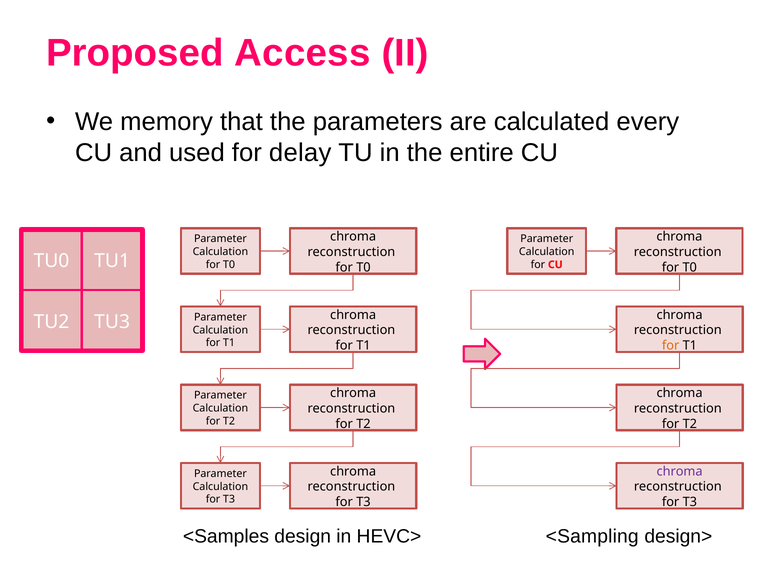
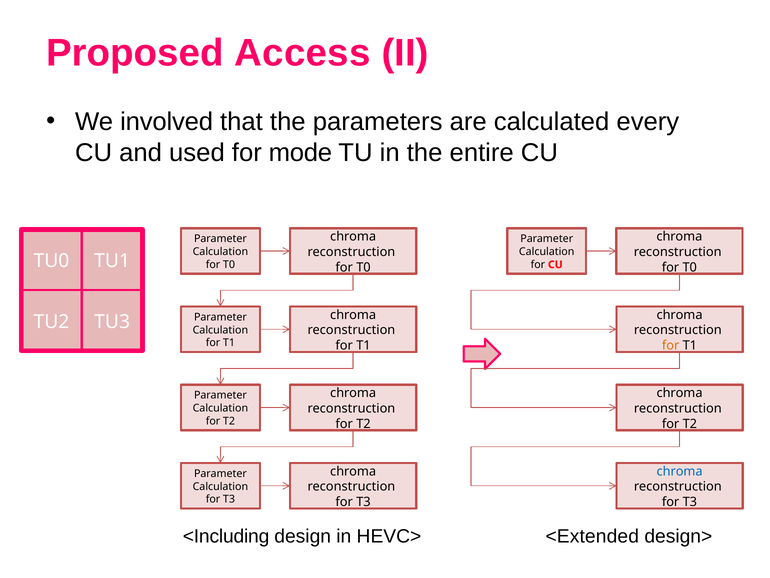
memory: memory -> involved (167, 122)
delay: delay -> mode (300, 153)
chroma colour: purple -> blue (680, 471)
<Samples: <Samples -> <Including (226, 536)
<Sampling: <Sampling -> <Extended (592, 536)
